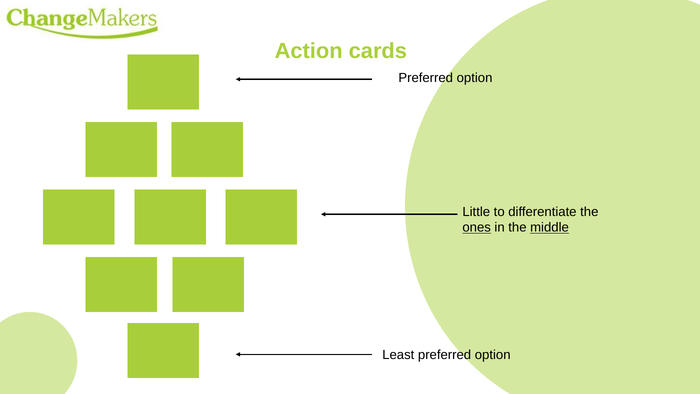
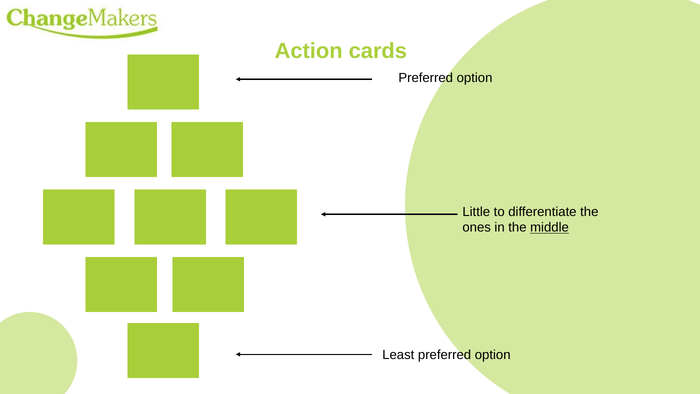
ones underline: present -> none (477, 227)
